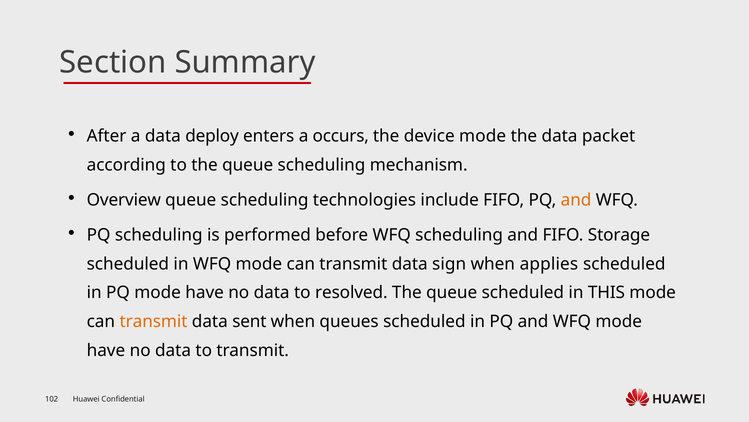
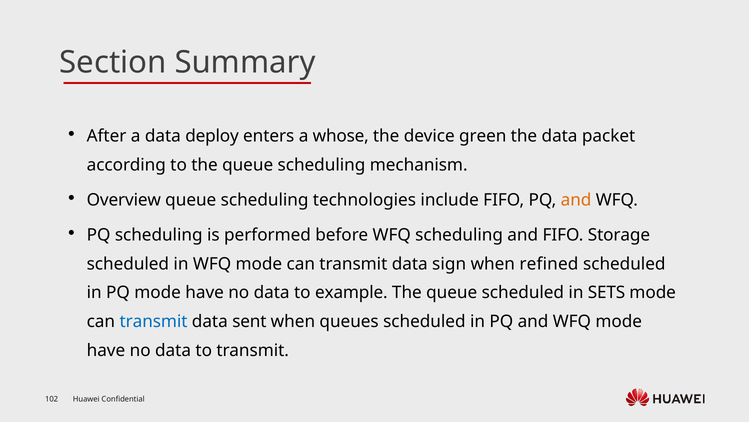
occurs: occurs -> whose (341, 136)
device mode: mode -> green (483, 136)
applies: applies -> refined (549, 263)
resolved: resolved -> example (351, 292)
THIS: THIS -> SETS (606, 292)
transmit colour: orange -> blue (154, 321)
